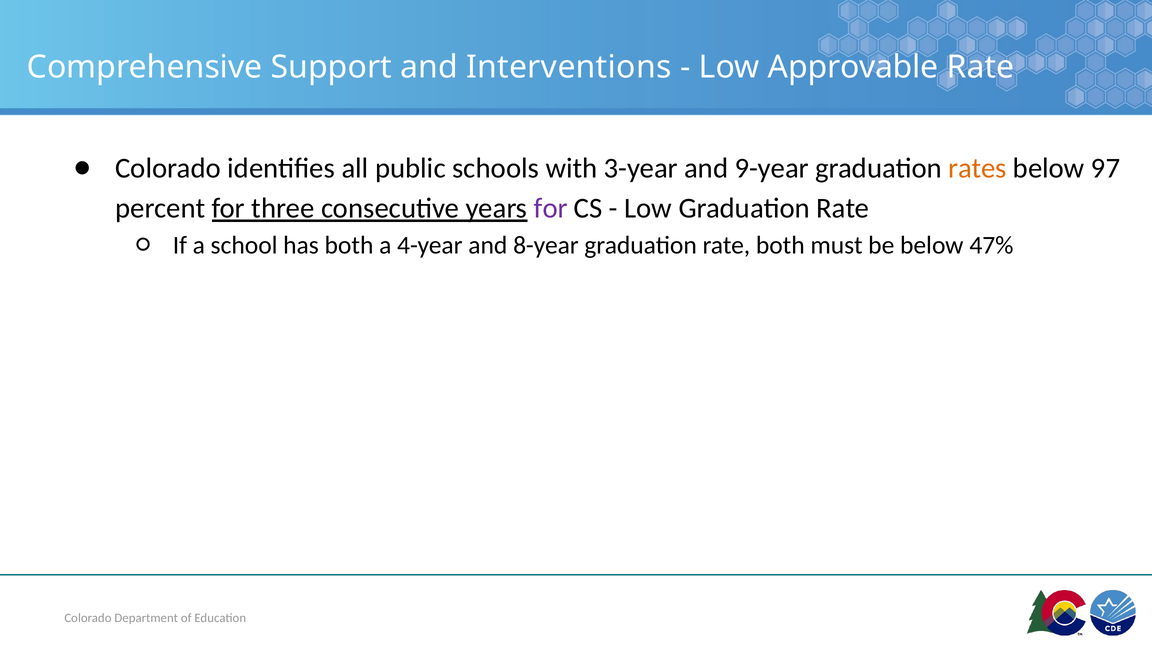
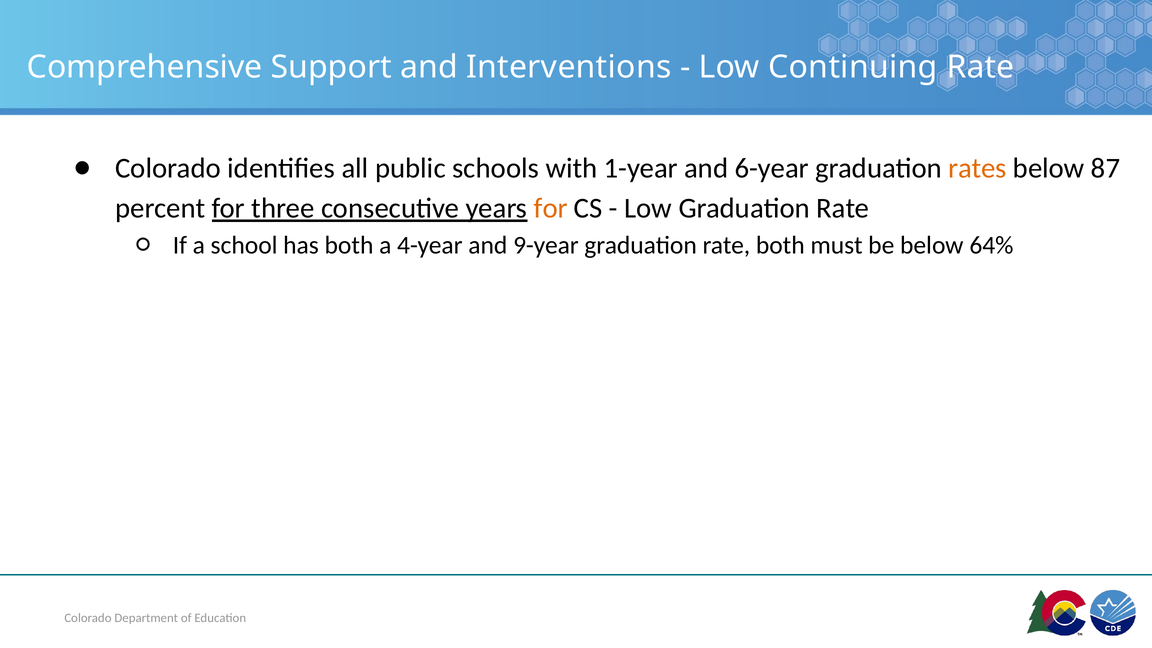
Approvable: Approvable -> Continuing (853, 67)
3-year: 3-year -> 1-year (641, 168)
9-year: 9-year -> 6-year (772, 168)
97: 97 -> 87 (1106, 168)
for colour: purple -> orange (551, 208)
8-year: 8-year -> 9-year (546, 245)
47%: 47% -> 64% (991, 245)
